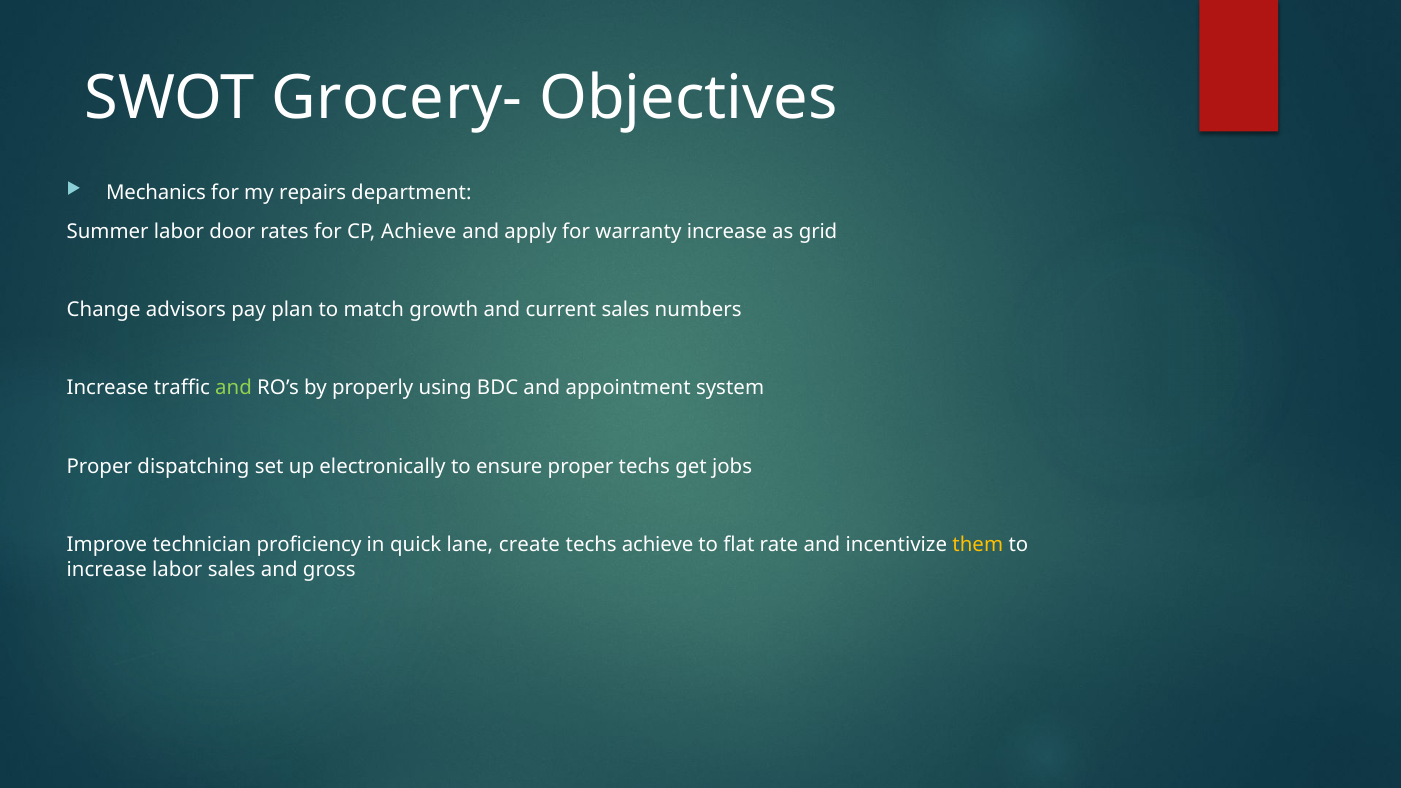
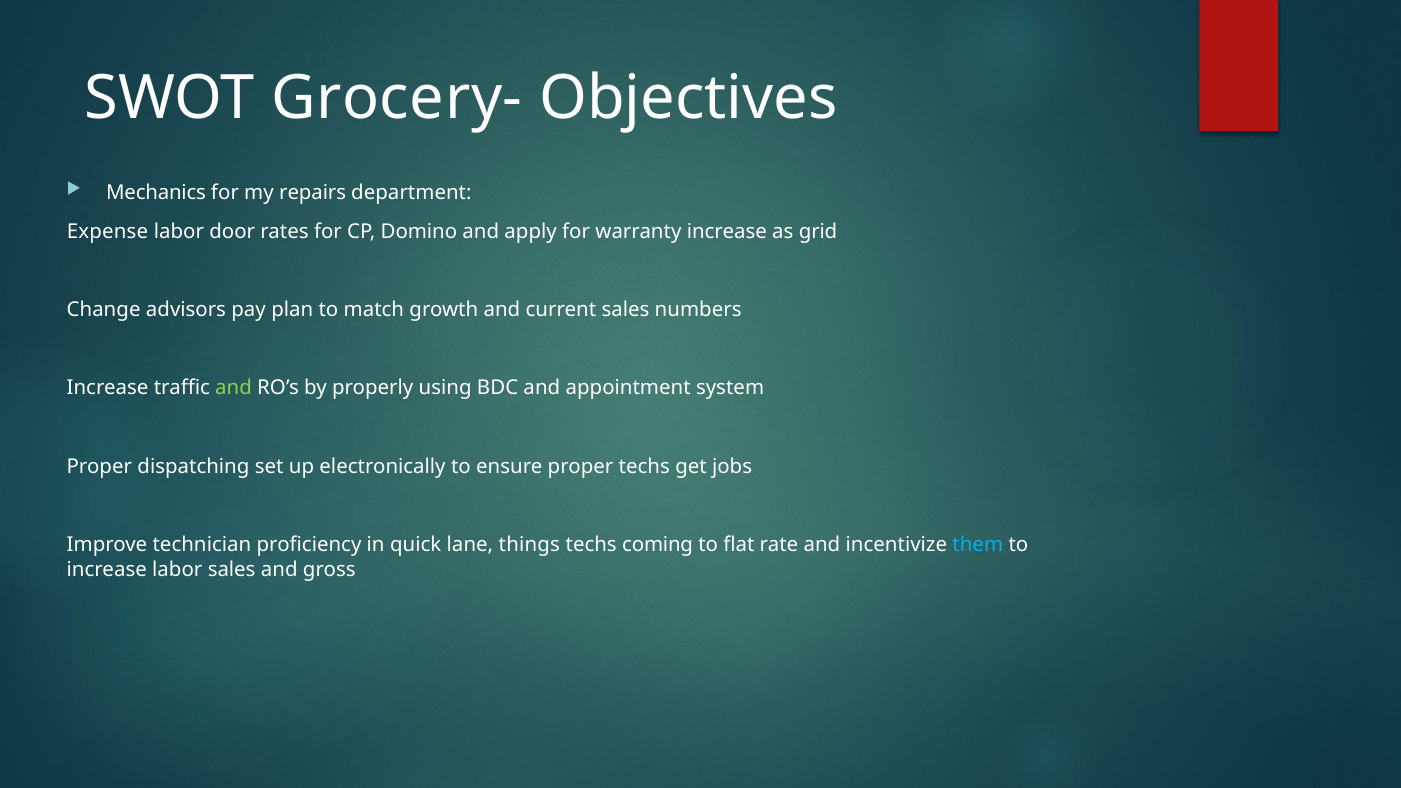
Summer: Summer -> Expense (107, 231)
CP Achieve: Achieve -> Domino (419, 231)
create: create -> things (529, 545)
techs achieve: achieve -> coming (658, 545)
them colour: yellow -> light blue (978, 545)
